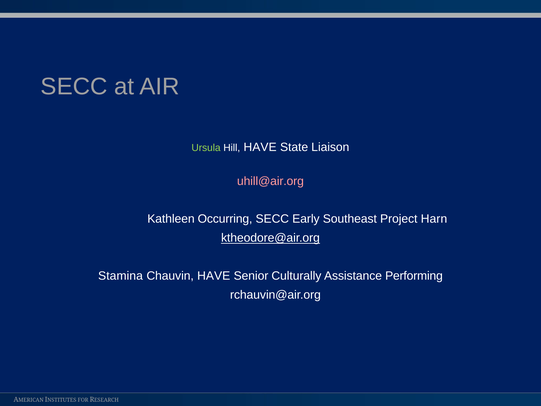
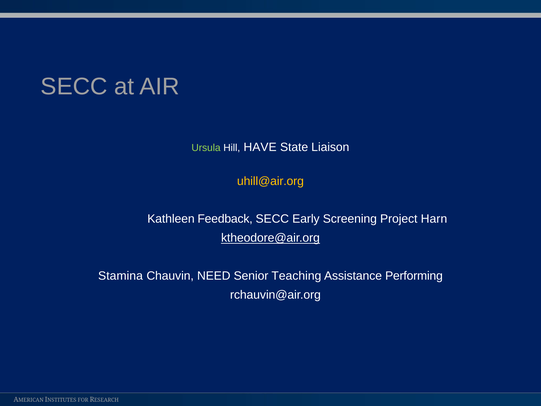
uhill@air.org colour: pink -> yellow (270, 181)
Occurring: Occurring -> Feedback (225, 219)
Southeast: Southeast -> Screening (350, 219)
Chauvin HAVE: HAVE -> NEED (214, 276)
Culturally: Culturally -> Teaching (296, 276)
